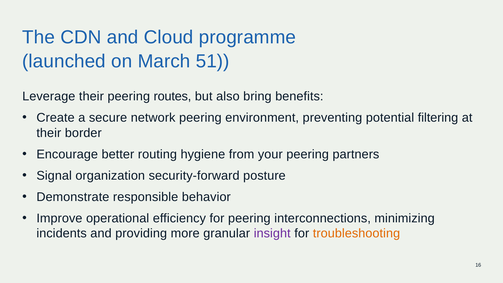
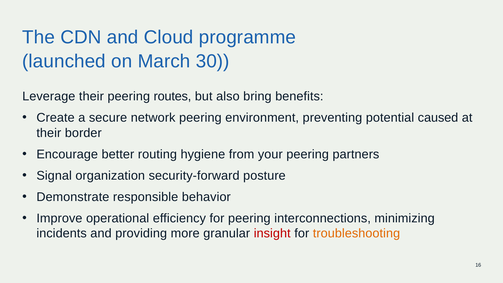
51: 51 -> 30 (213, 61)
filtering: filtering -> caused (438, 118)
insight colour: purple -> red (272, 233)
